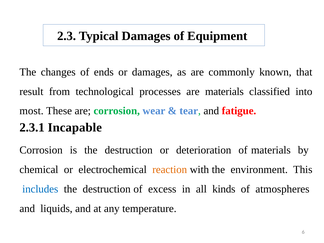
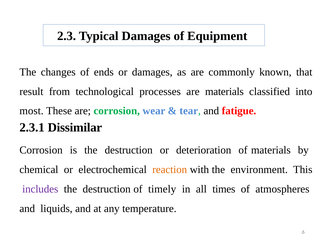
Incapable: Incapable -> Dissimilar (75, 128)
includes colour: blue -> purple (40, 189)
excess: excess -> timely (162, 189)
kinds: kinds -> times (224, 189)
